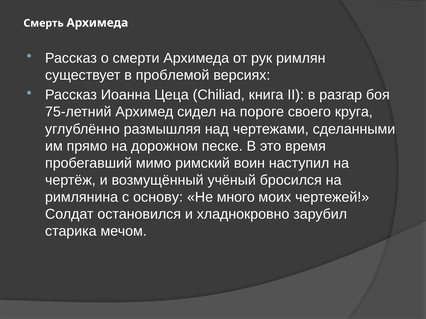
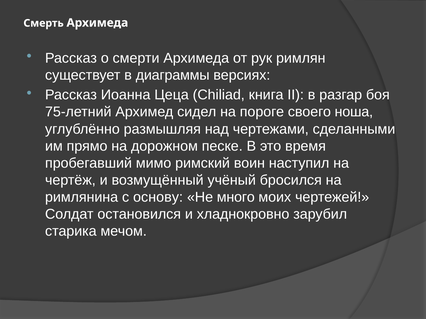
проблемой: проблемой -> диаграммы (173, 75)
круга: круга -> ноша (354, 112)
